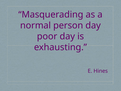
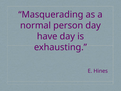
poor: poor -> have (47, 36)
